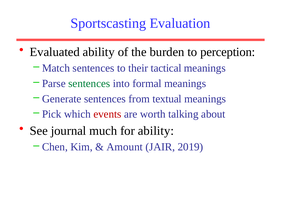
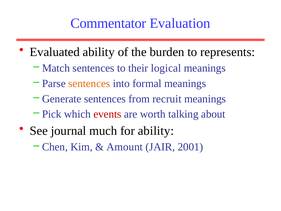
Sportscasting: Sportscasting -> Commentator (108, 23)
perception: perception -> represents (228, 52)
tactical: tactical -> logical (166, 68)
sentences colour: green -> orange (89, 83)
textual: textual -> recruit (167, 99)
2019: 2019 -> 2001 (190, 147)
